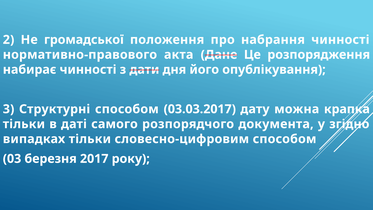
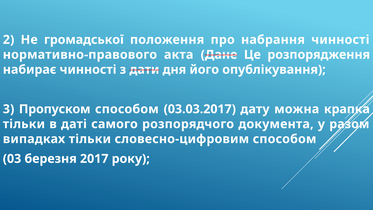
Структурні: Структурні -> Пропуском (55, 109)
згідно: згідно -> разом (349, 124)
